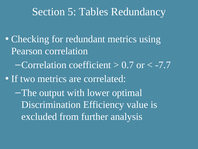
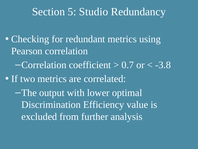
Tables: Tables -> Studio (94, 12)
-7.7: -7.7 -> -3.8 (163, 65)
